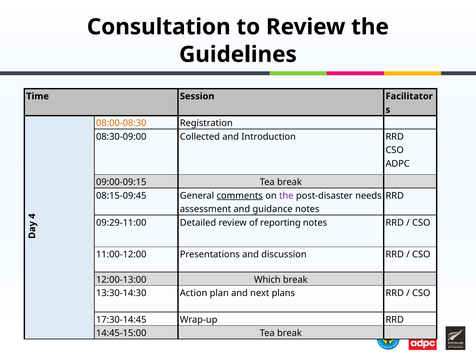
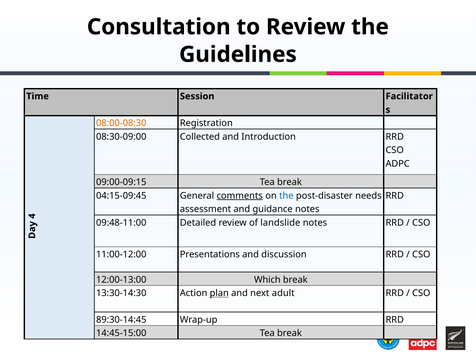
08:15-09:45: 08:15-09:45 -> 04:15-09:45 (121, 196)
the colour: purple -> blue (286, 196)
09:29-11:00: 09:29-11:00 -> 09:48-11:00 (121, 223)
reporting: reporting -> landslide (280, 223)
plan underline: none -> present (219, 293)
plans: plans -> adult (283, 293)
17:30-14:45: 17:30-14:45 -> 89:30-14:45 (121, 320)
